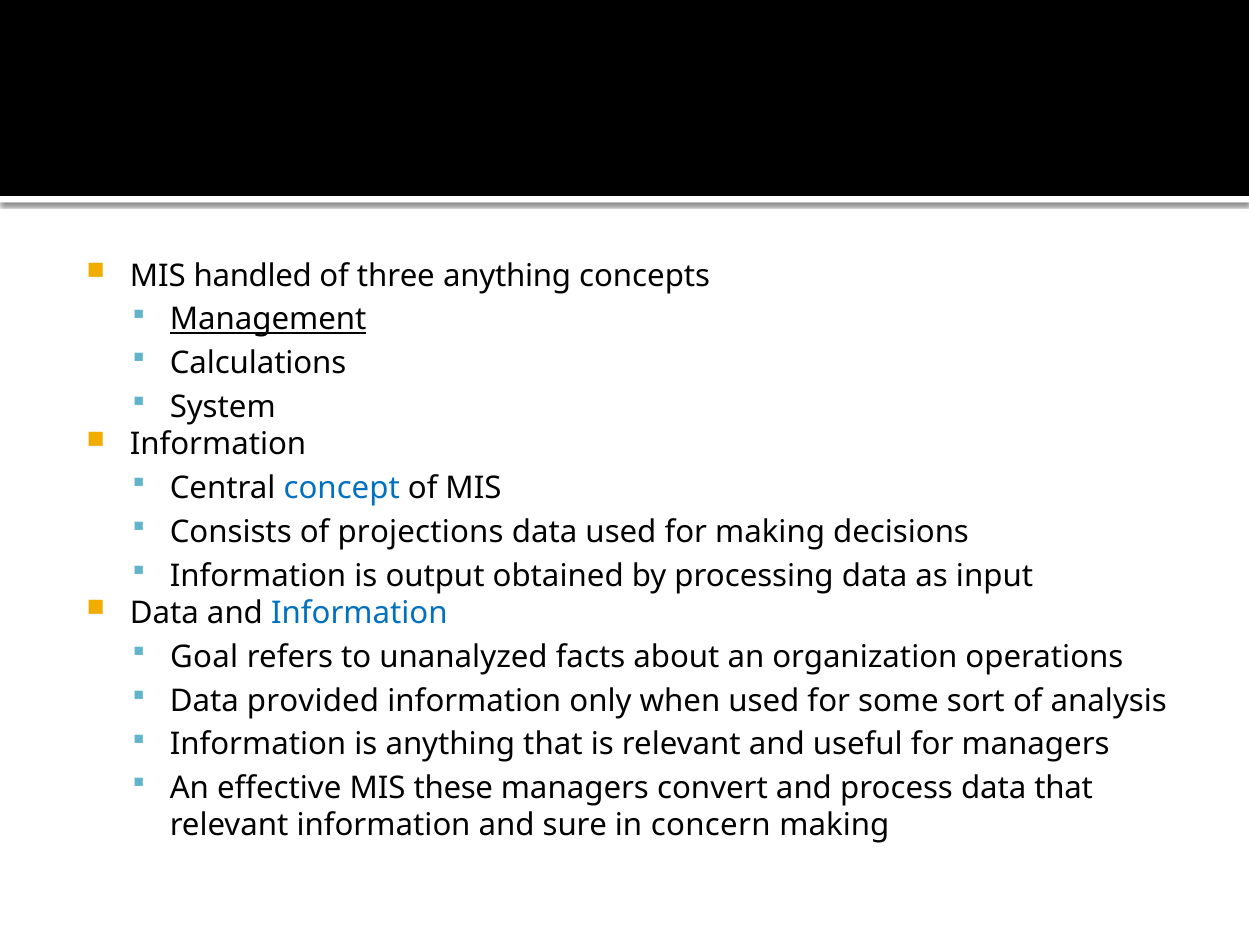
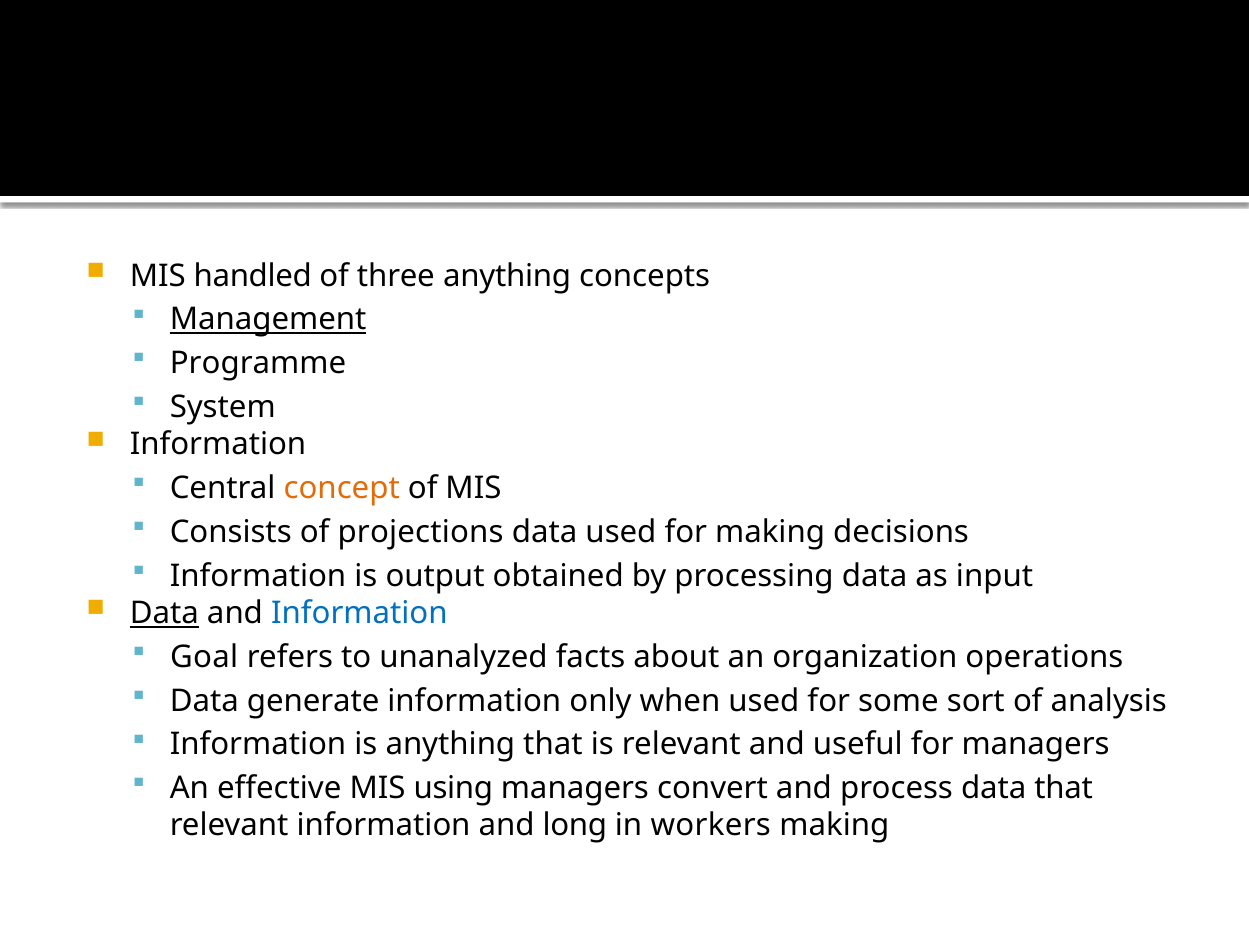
Calculations: Calculations -> Programme (258, 363)
concept colour: blue -> orange (342, 488)
Data underline: none -> present (164, 613)
provided: provided -> generate (313, 701)
these: these -> using (453, 788)
sure: sure -> long (575, 825)
concern: concern -> workers (711, 825)
